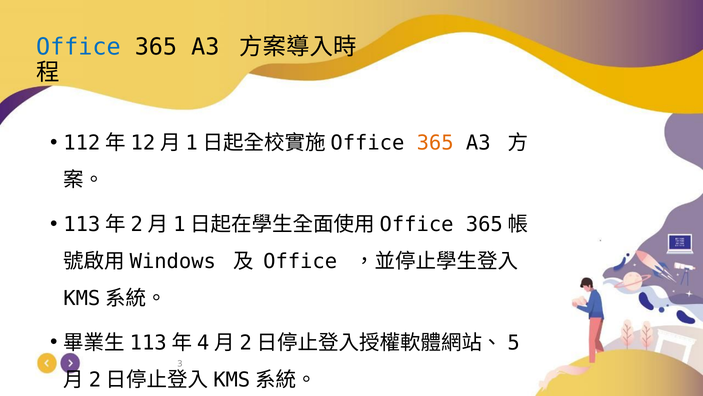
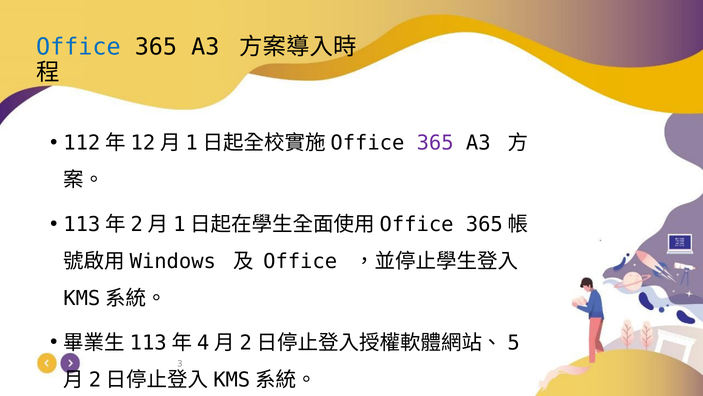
365 colour: orange -> purple (435, 143)
